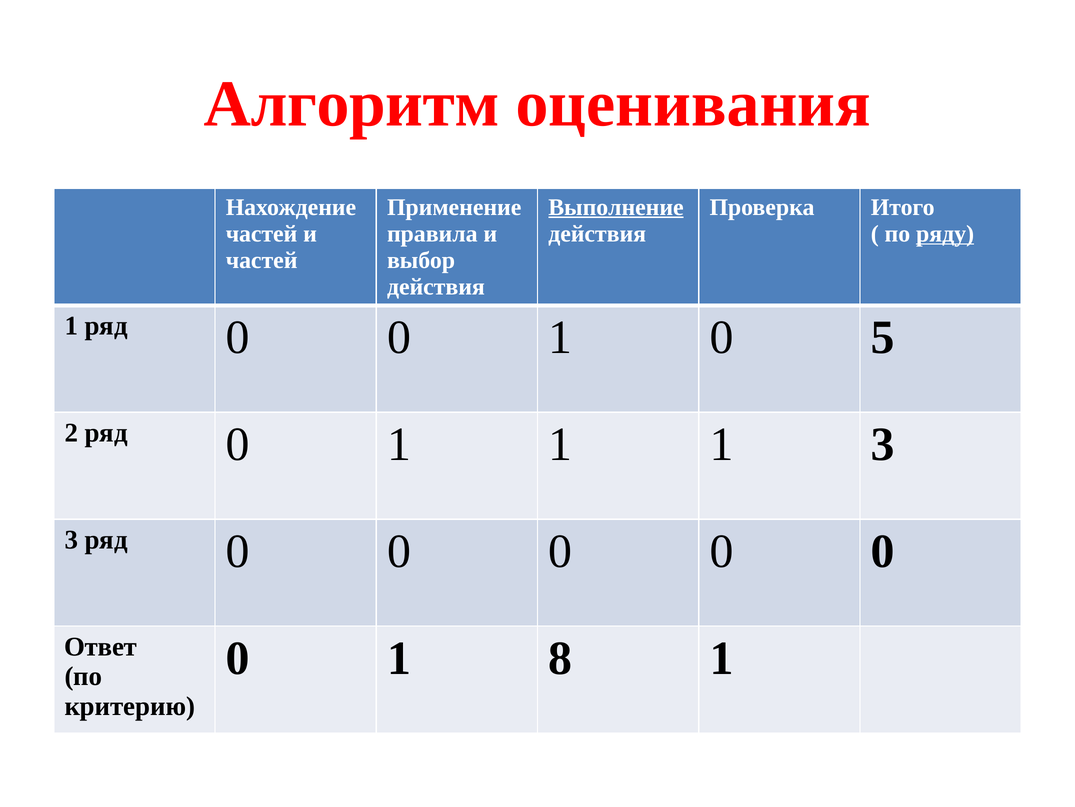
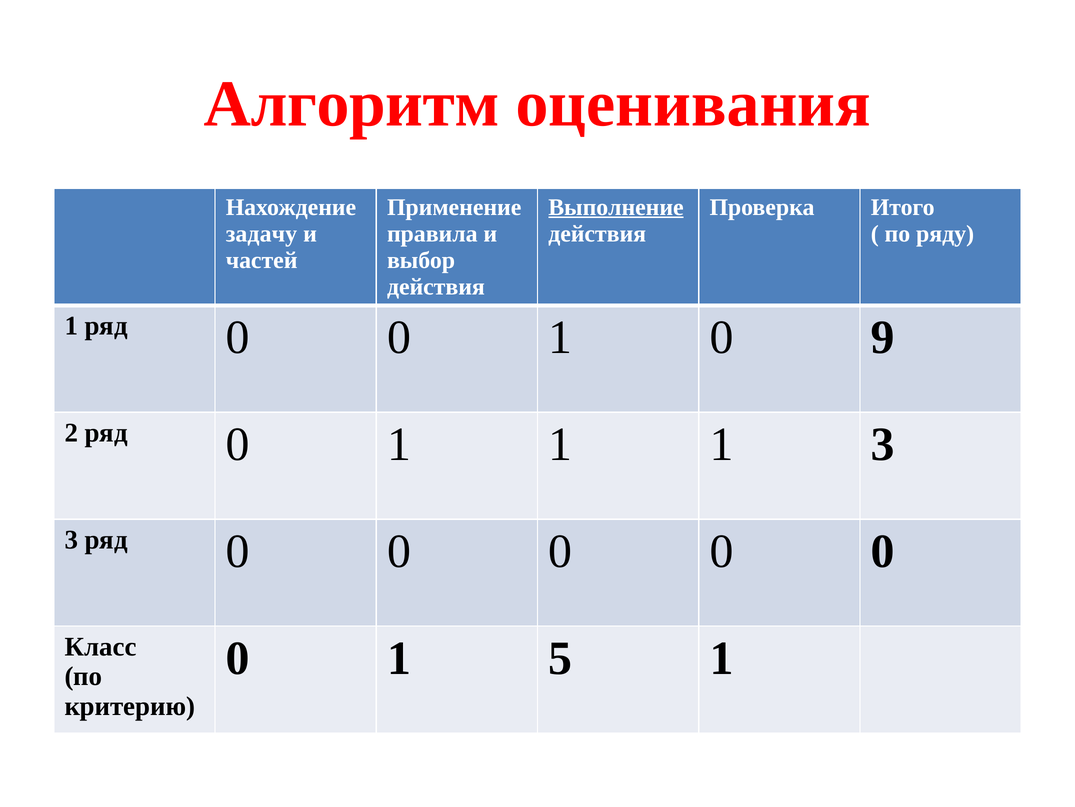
частей: частей -> задачу (261, 233)
ряду underline: present -> none (945, 233)
5: 5 -> 9 (883, 337)
Ответ: Ответ -> Класс (100, 646)
8: 8 -> 5 (560, 658)
